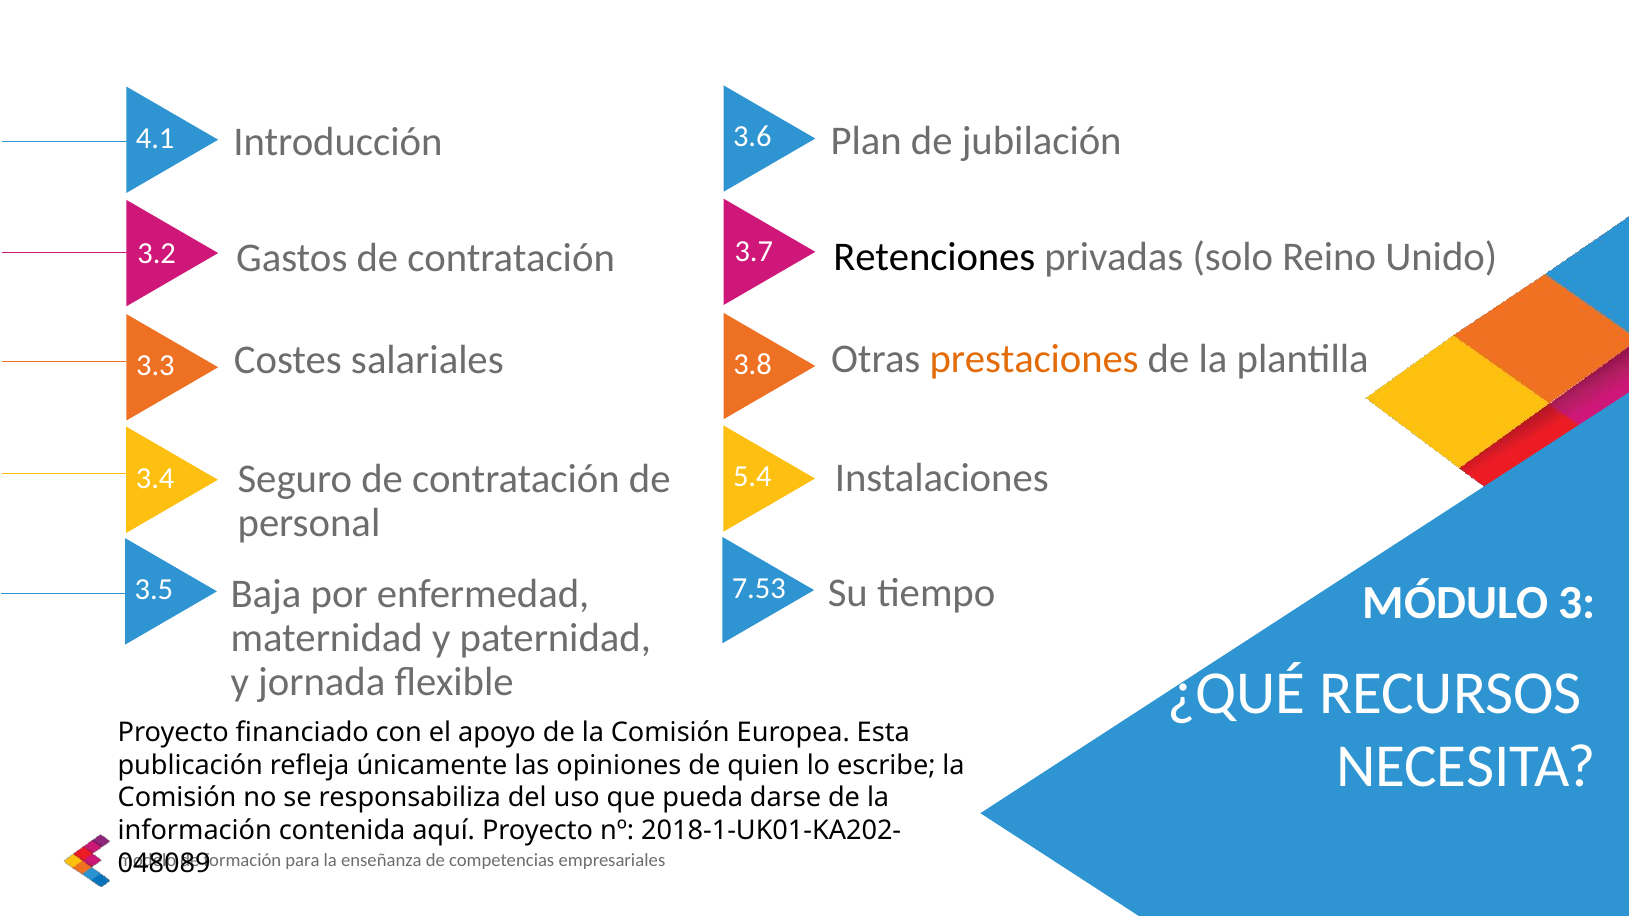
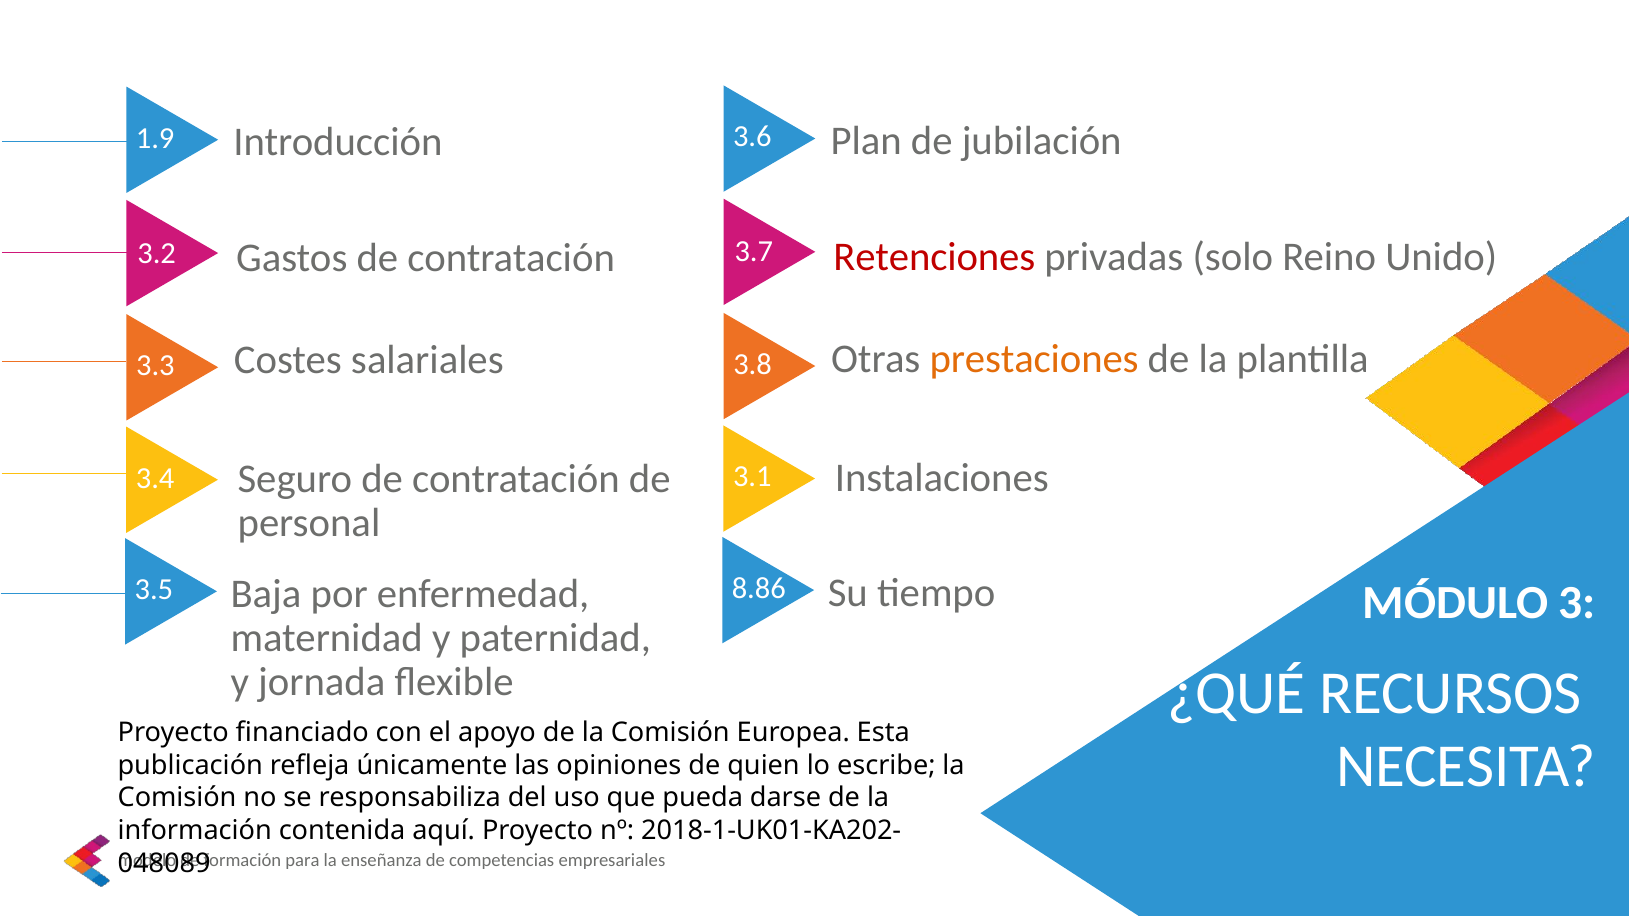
4.1: 4.1 -> 1.9 (155, 138)
Retenciones colour: black -> red (934, 257)
5.4: 5.4 -> 3.1 (752, 477)
7.53: 7.53 -> 8.86 (759, 589)
